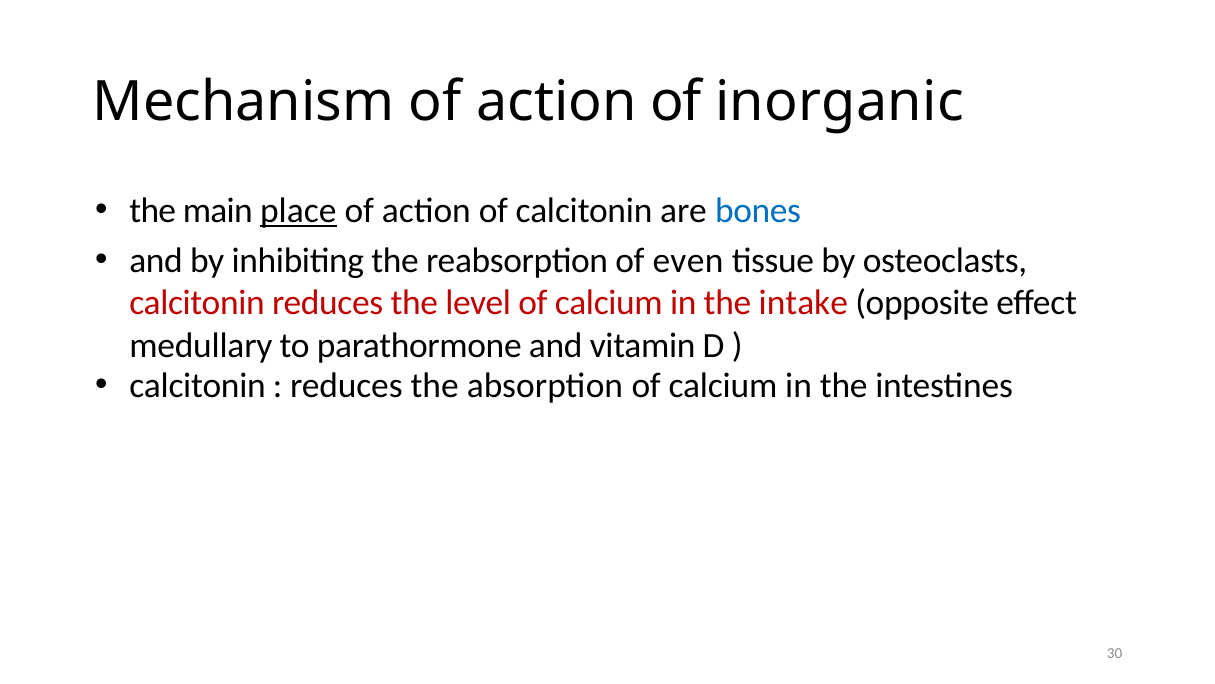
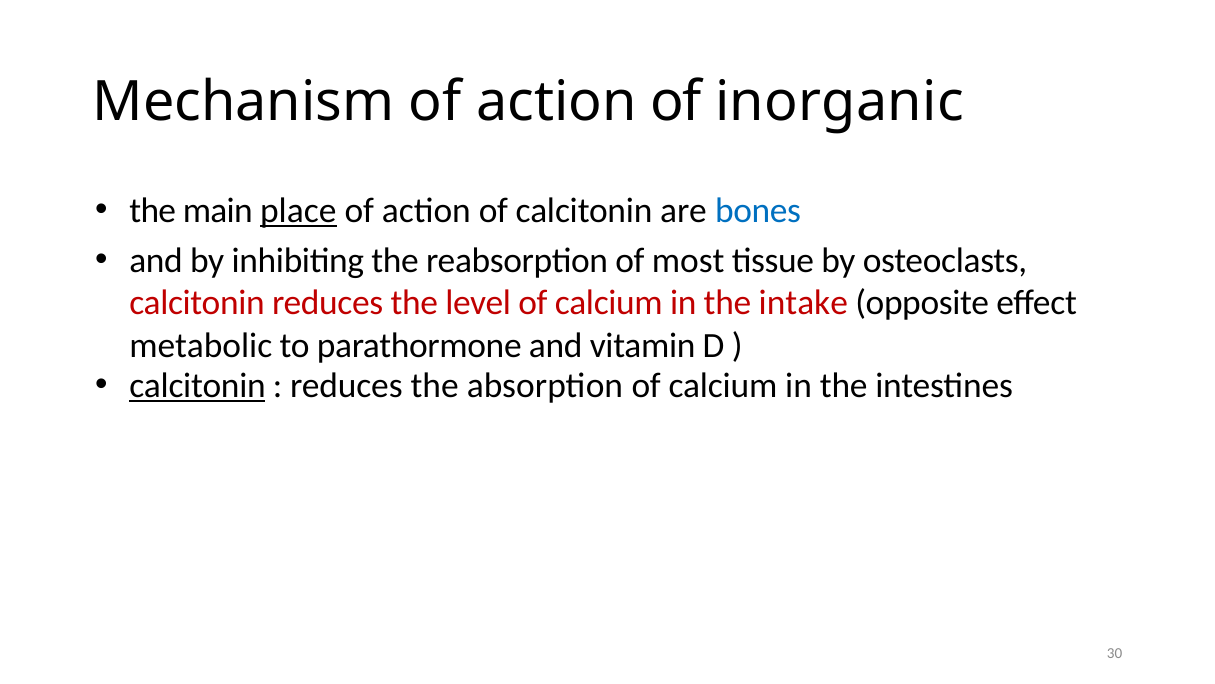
even: even -> most (688, 260)
medullary: medullary -> metabolic (201, 345)
calcitonin underline: none -> present (198, 385)
